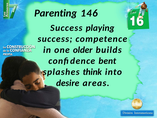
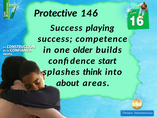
Parenting: Parenting -> Protective (56, 13)
bent: bent -> start (107, 61)
desire: desire -> about (68, 83)
